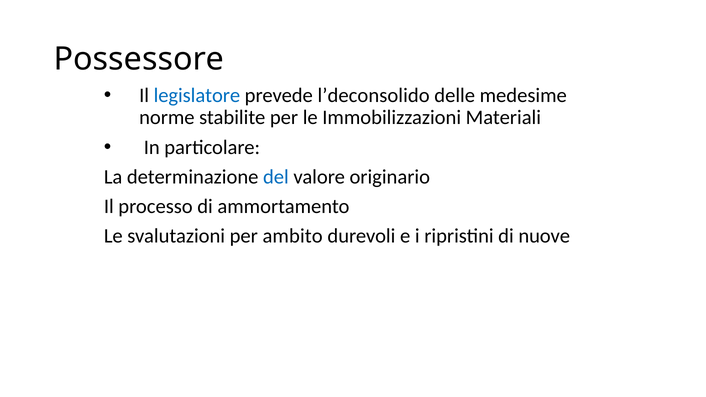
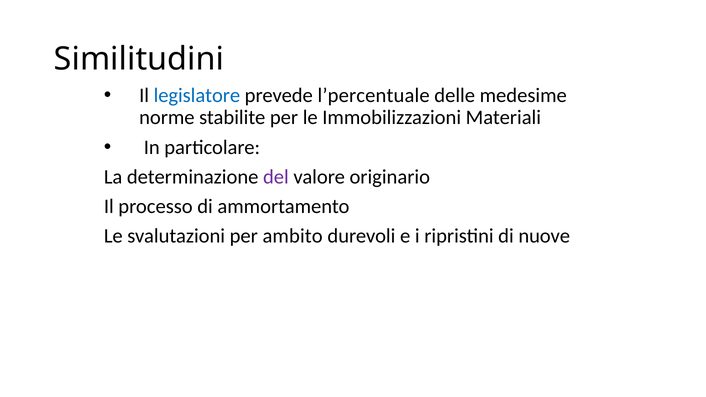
Possessore: Possessore -> Similitudini (139, 59)
l’deconsolido: l’deconsolido -> l’percentuale (374, 95)
del colour: blue -> purple (276, 177)
